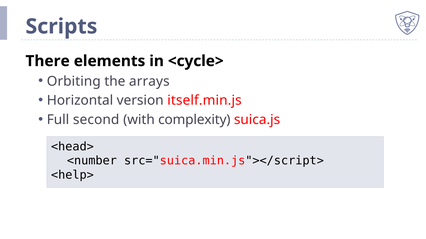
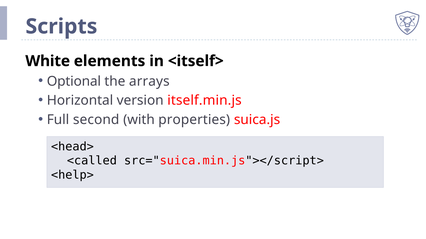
There: There -> White (48, 61)
<cycle>: <cycle> -> <itself> (196, 61)
Orbiting: Orbiting -> Optional (74, 81)
complexity: complexity -> properties (194, 120)
<number: <number -> <called (92, 161)
